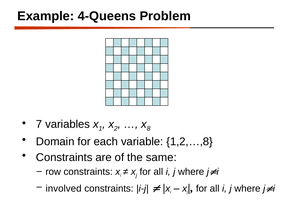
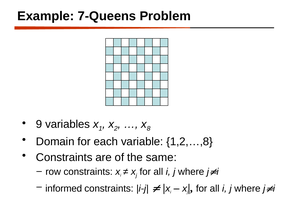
4-Queens: 4-Queens -> 7-Queens (107, 16)
7: 7 -> 9 (39, 124)
involved: involved -> informed (64, 189)
